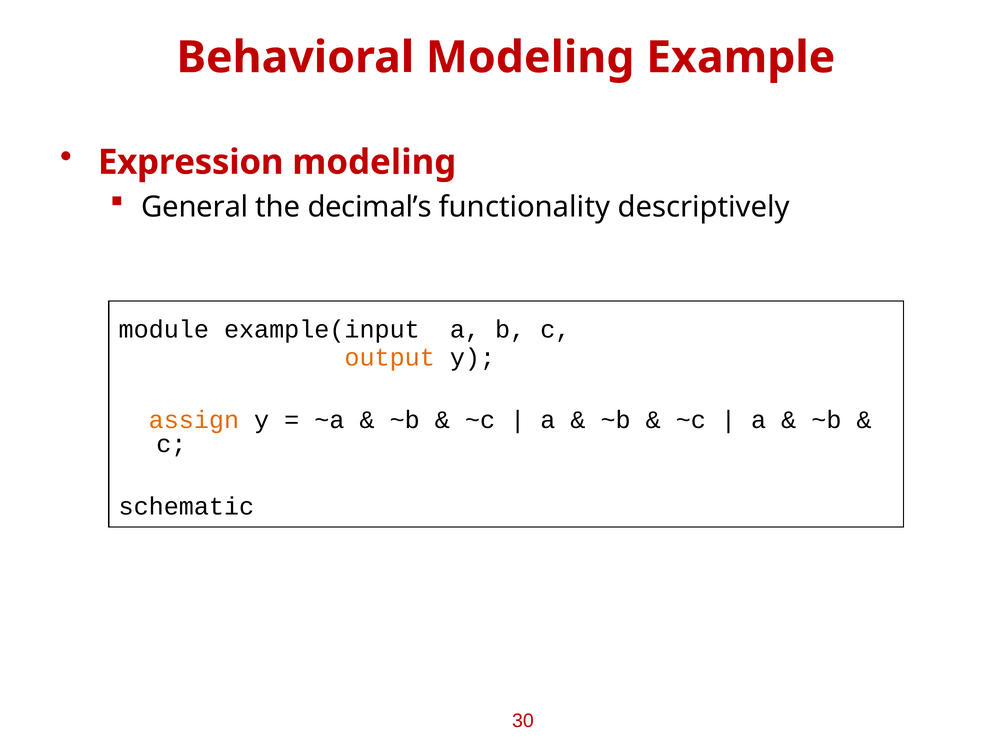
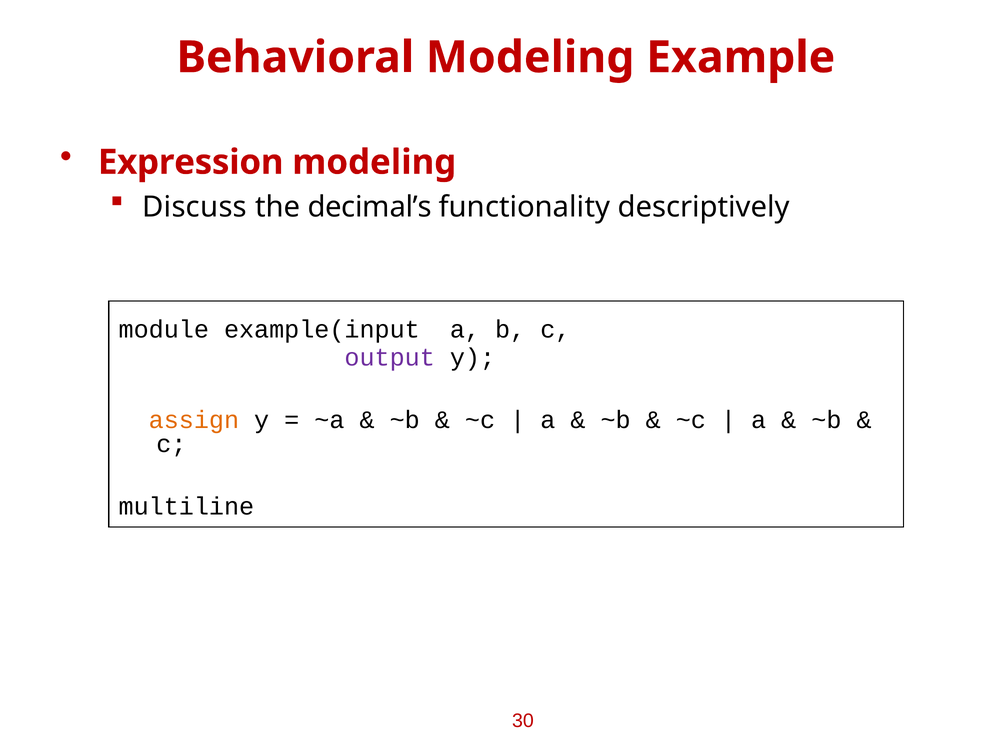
General: General -> Discuss (195, 207)
output colour: orange -> purple (390, 358)
schematic: schematic -> multiline (186, 506)
